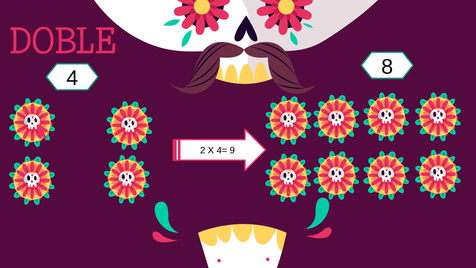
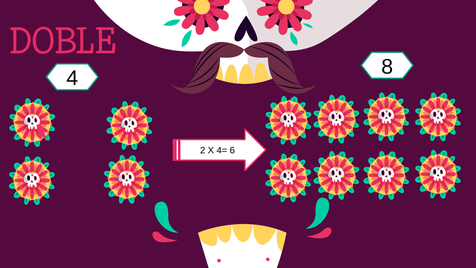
9: 9 -> 6 (232, 150)
